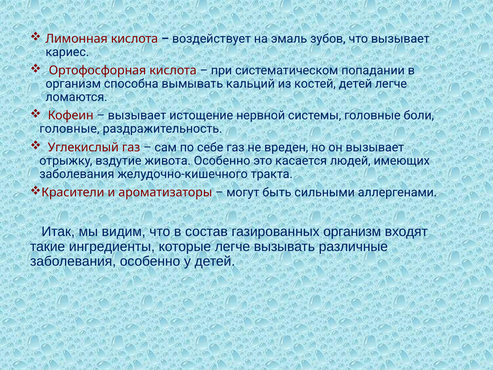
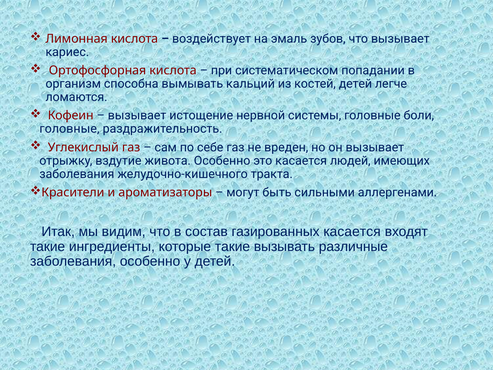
газированных организм: организм -> касается (352, 232)
которые легче: легче -> такие (232, 246)
